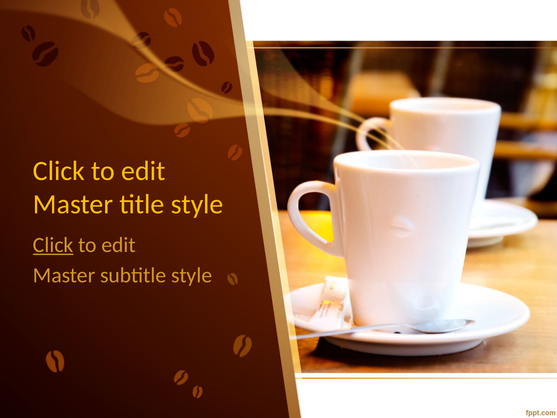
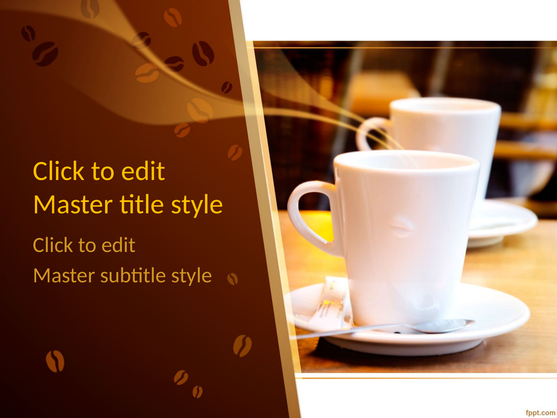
Click underline: present -> none (53, 245)
